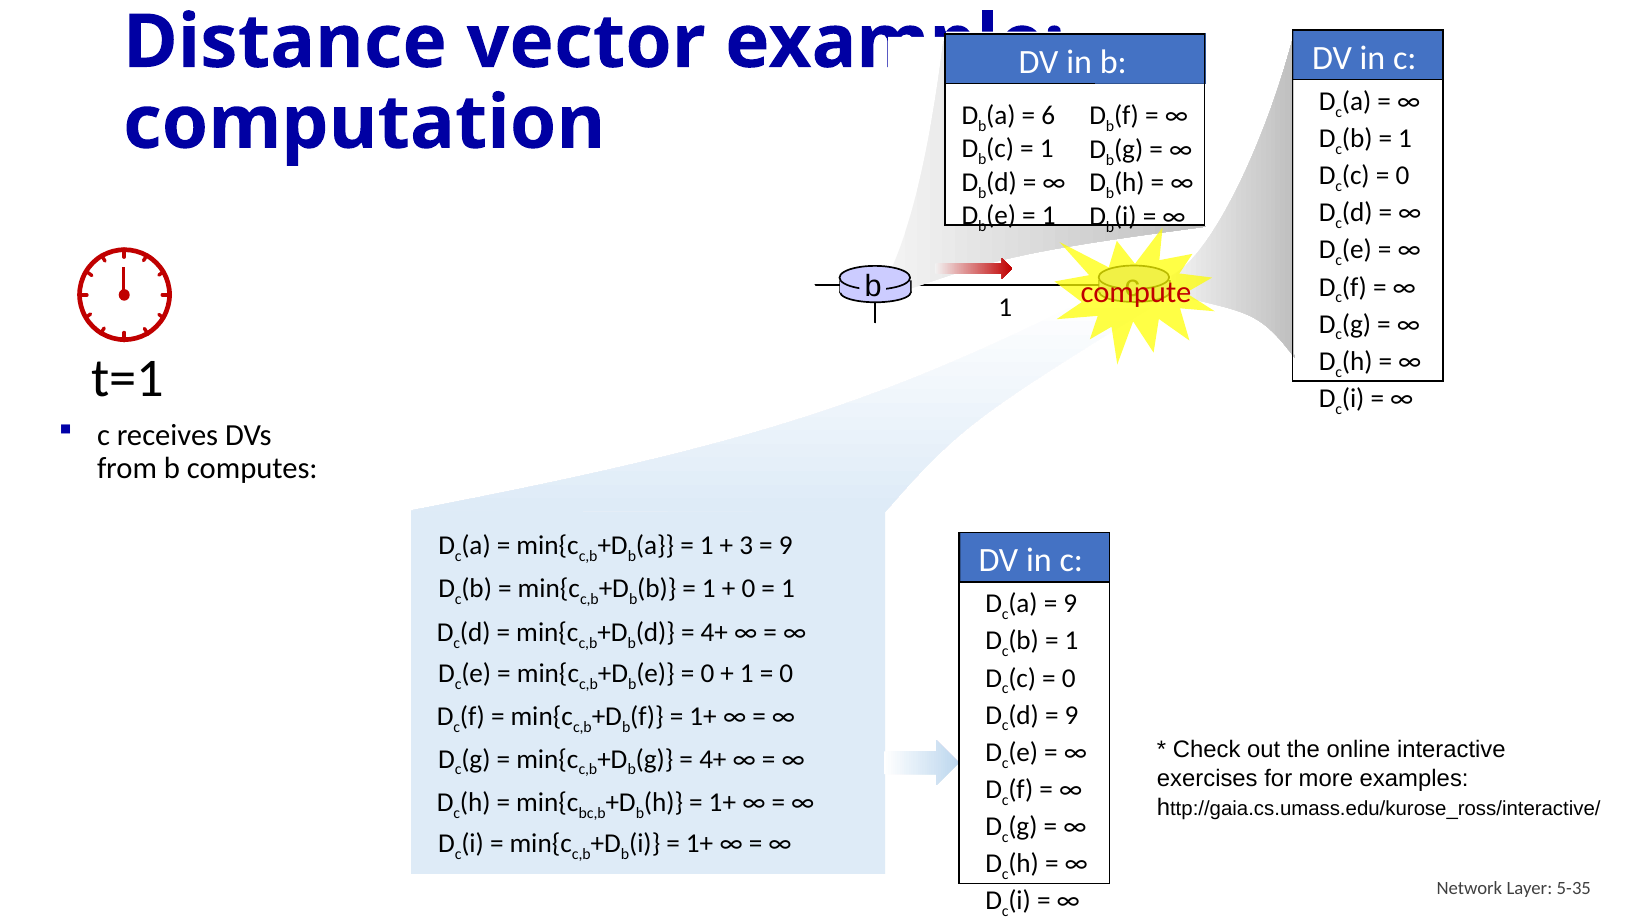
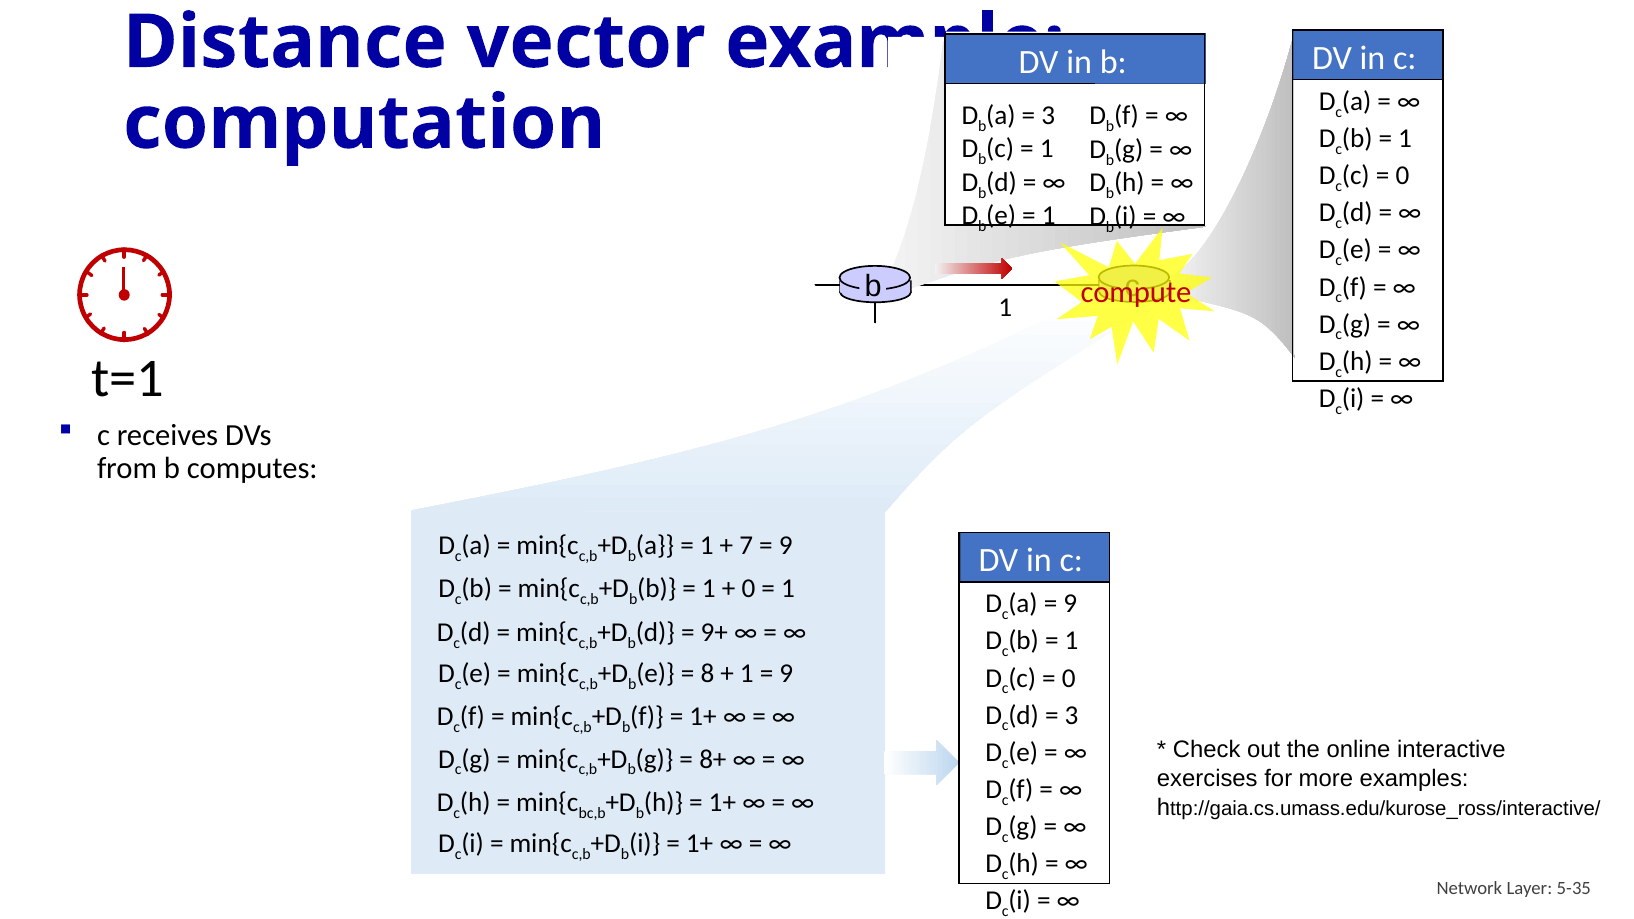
6: 6 -> 3 (1048, 116)
3: 3 -> 7 (746, 545)
4+: 4+ -> 9+ (714, 633)
0: 0 -> 8 (707, 673)
0: 0 -> 9 (786, 673)
9: 9 -> 3 (1071, 715)
4+: 4+ -> 8+ (713, 759)
